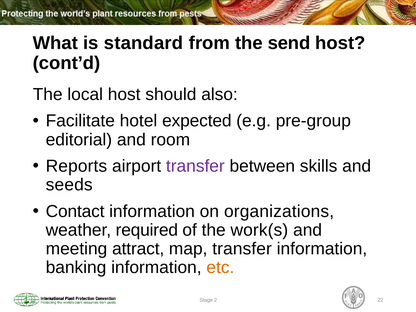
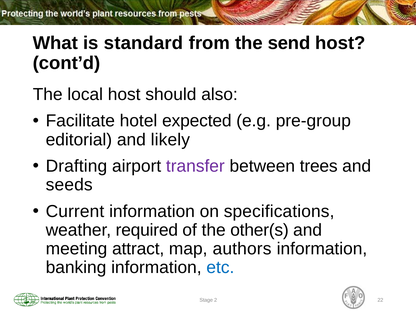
room: room -> likely (170, 140)
Reports: Reports -> Drafting (76, 166)
skills: skills -> trees (319, 166)
Contact: Contact -> Current (75, 211)
organizations: organizations -> specifications (279, 211)
work(s: work(s -> other(s (260, 230)
map transfer: transfer -> authors (242, 249)
etc colour: orange -> blue (220, 268)
